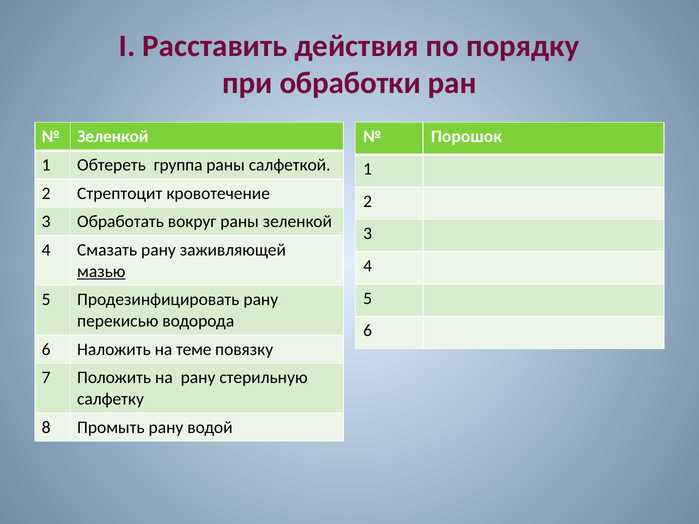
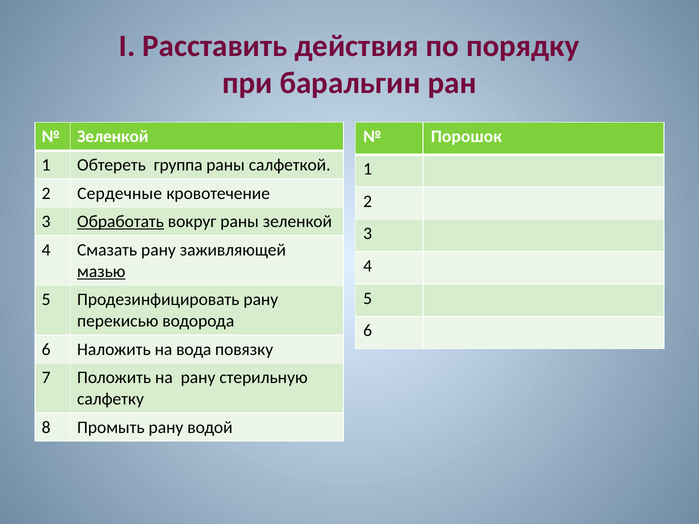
обработки: обработки -> баральгин (350, 83)
Стрептоцит: Стрептоцит -> Сердечные (120, 193)
Обработать underline: none -> present (121, 222)
теме: теме -> вода (194, 349)
